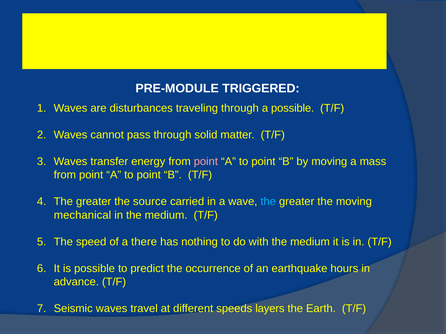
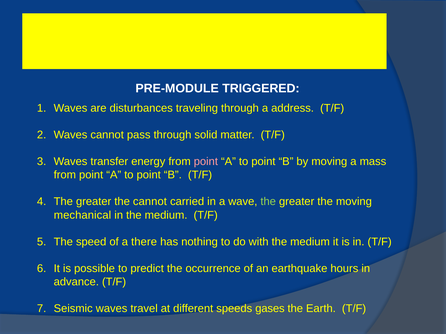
a possible: possible -> address (293, 108)
the source: source -> cannot (150, 202)
the colour: light blue -> light green (268, 202)
layers: layers -> gases (270, 309)
